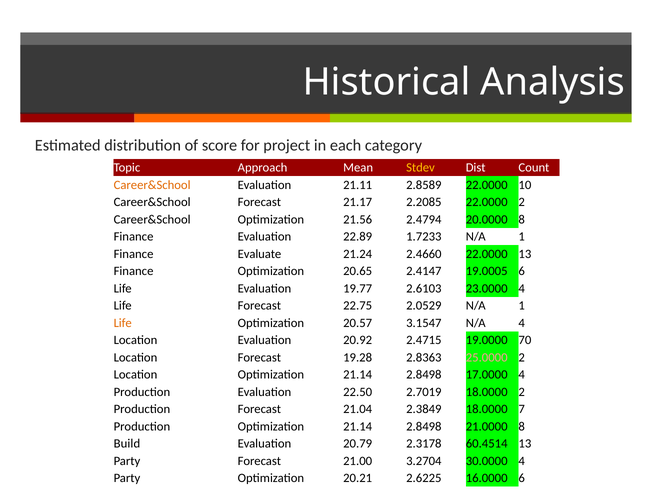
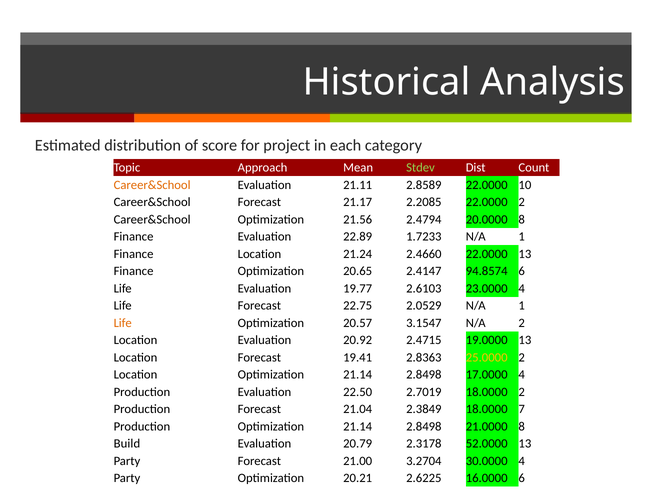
Stdev colour: yellow -> light green (420, 168)
Finance Evaluate: Evaluate -> Location (259, 254)
19.0005: 19.0005 -> 94.8574 (487, 271)
N/A 4: 4 -> 2 (522, 323)
19.0000 70: 70 -> 13 (525, 340)
19.28: 19.28 -> 19.41 (358, 358)
25.0000 colour: pink -> yellow (487, 358)
60.4514: 60.4514 -> 52.0000 (487, 444)
